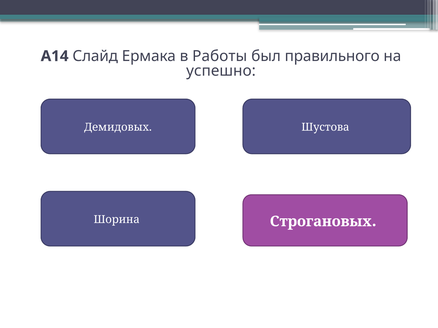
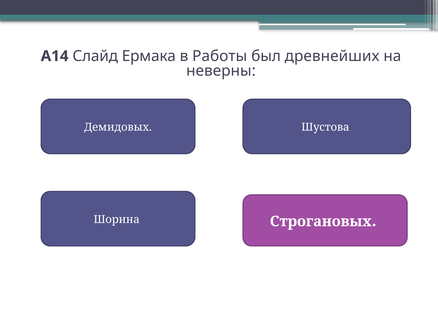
правильного: правильного -> древнейших (332, 56)
успешно: успешно -> неверны (221, 71)
